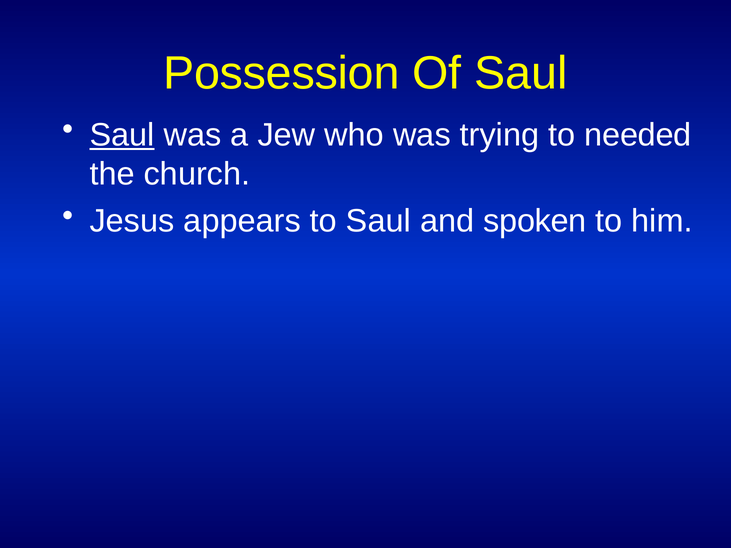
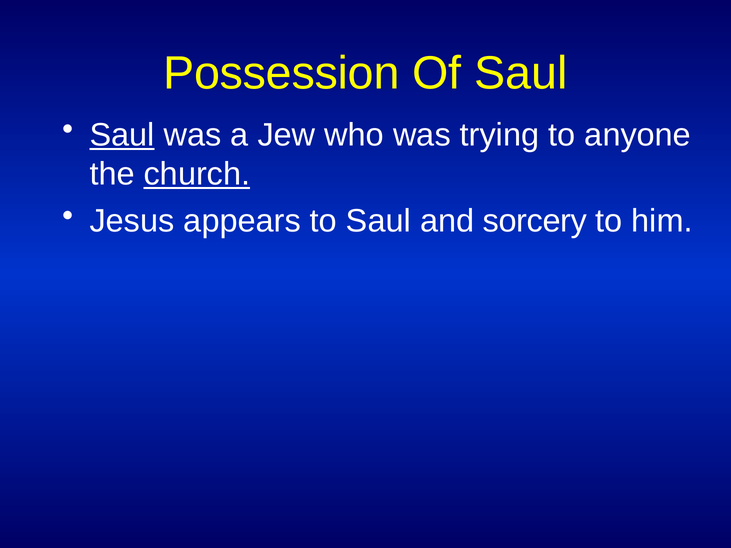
needed: needed -> anyone (638, 135)
church underline: none -> present (197, 174)
spoken: spoken -> sorcery (535, 221)
